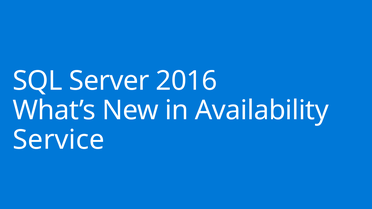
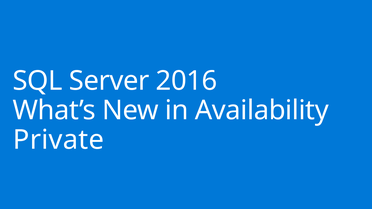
Service: Service -> Private (59, 140)
